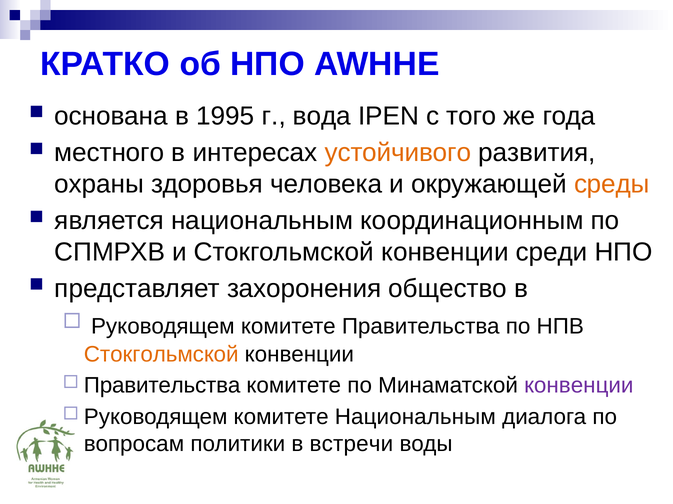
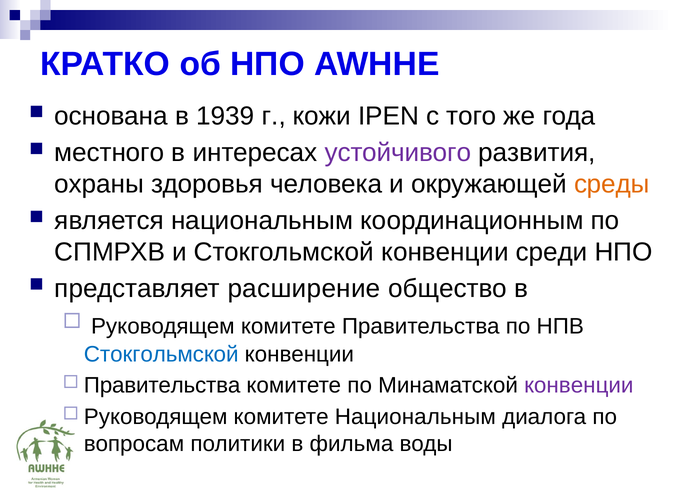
1995: 1995 -> 1939 (225, 116)
вода: вода -> кожи (322, 116)
устойчивого colour: orange -> purple (398, 153)
захоронения: захоронения -> расширение (304, 289)
Стокгольмской colour: orange -> blue (161, 355)
встречи: встречи -> фильма (351, 444)
